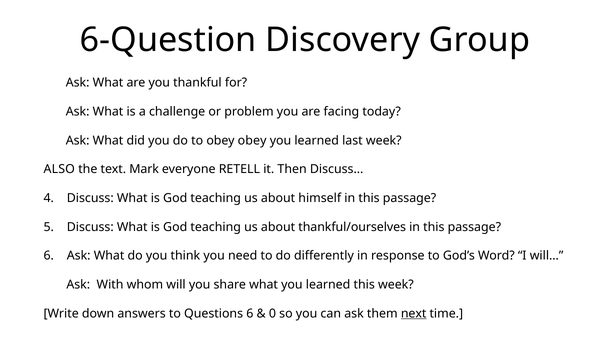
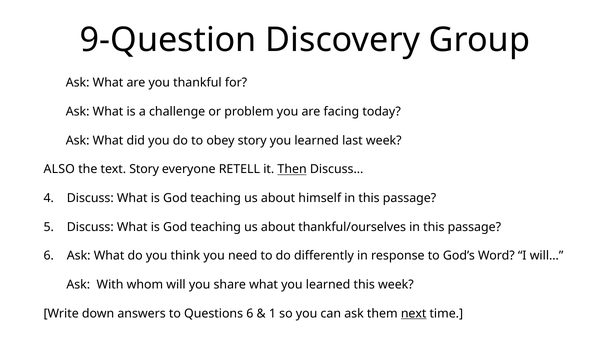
6-Question: 6-Question -> 9-Question (168, 40)
obey obey: obey -> story (252, 141)
text Mark: Mark -> Story (144, 169)
Then underline: none -> present (292, 169)
0: 0 -> 1 (272, 314)
